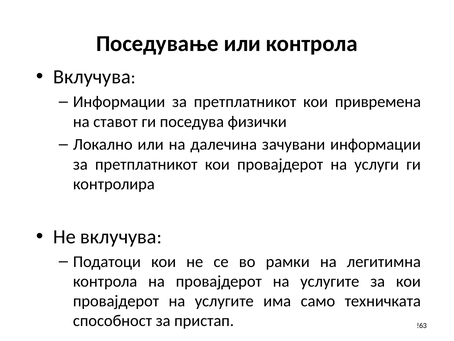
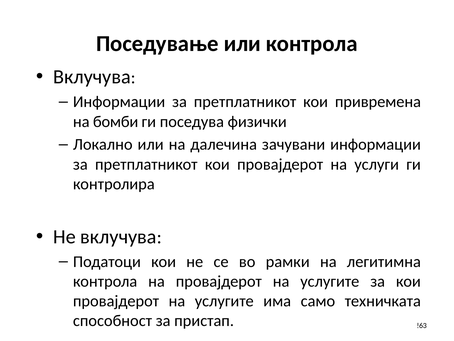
ставот: ставот -> бомби (116, 121)
